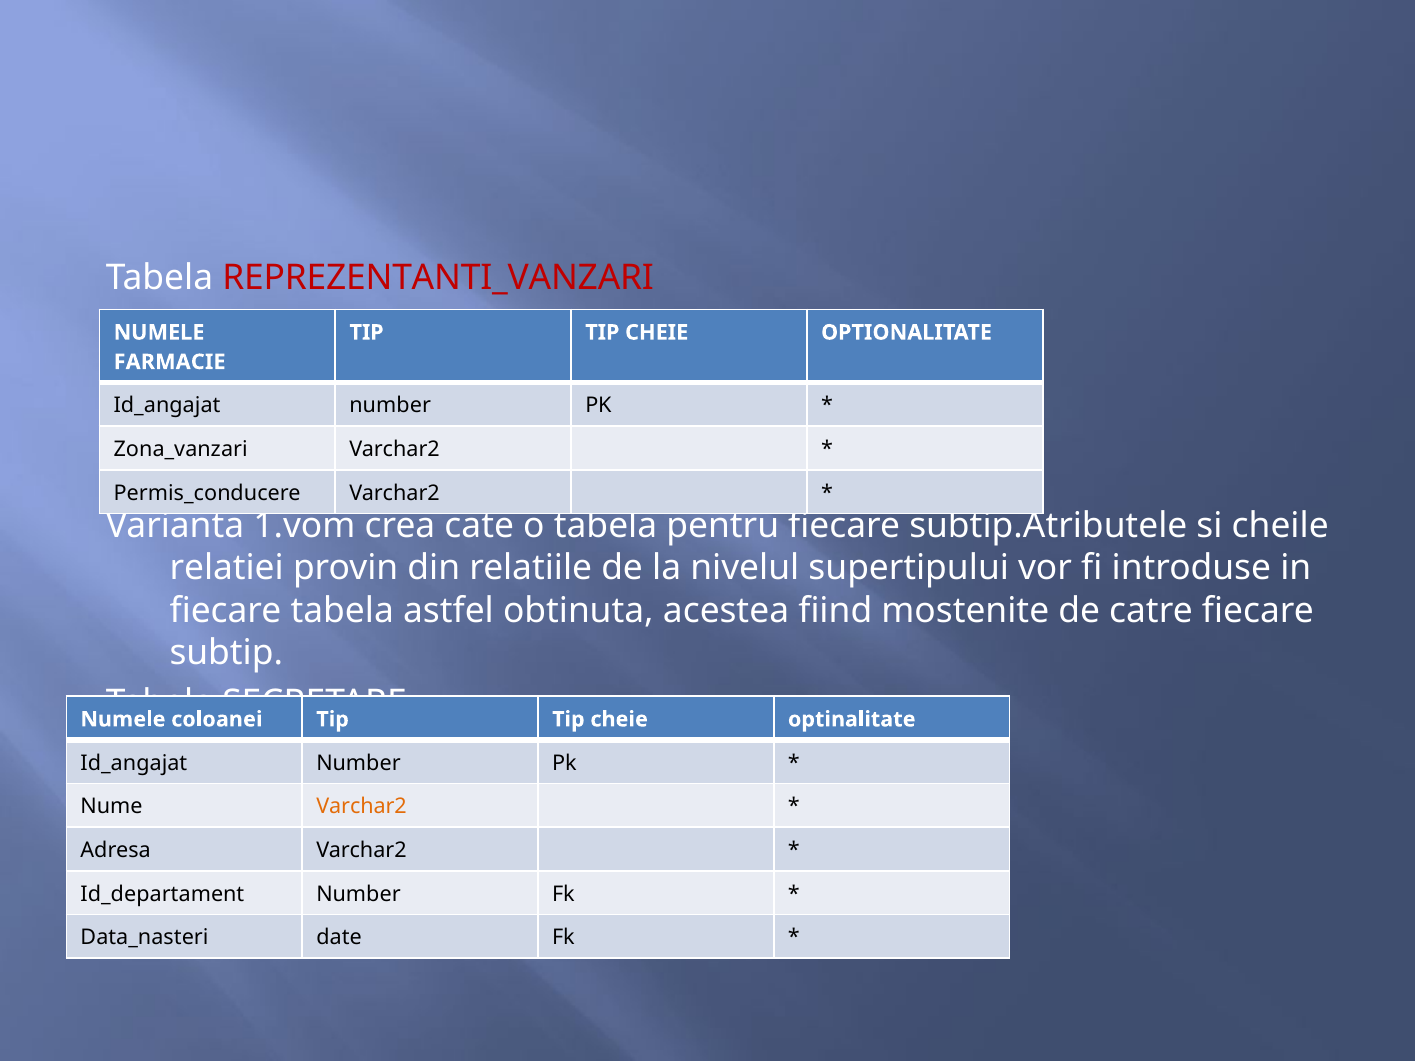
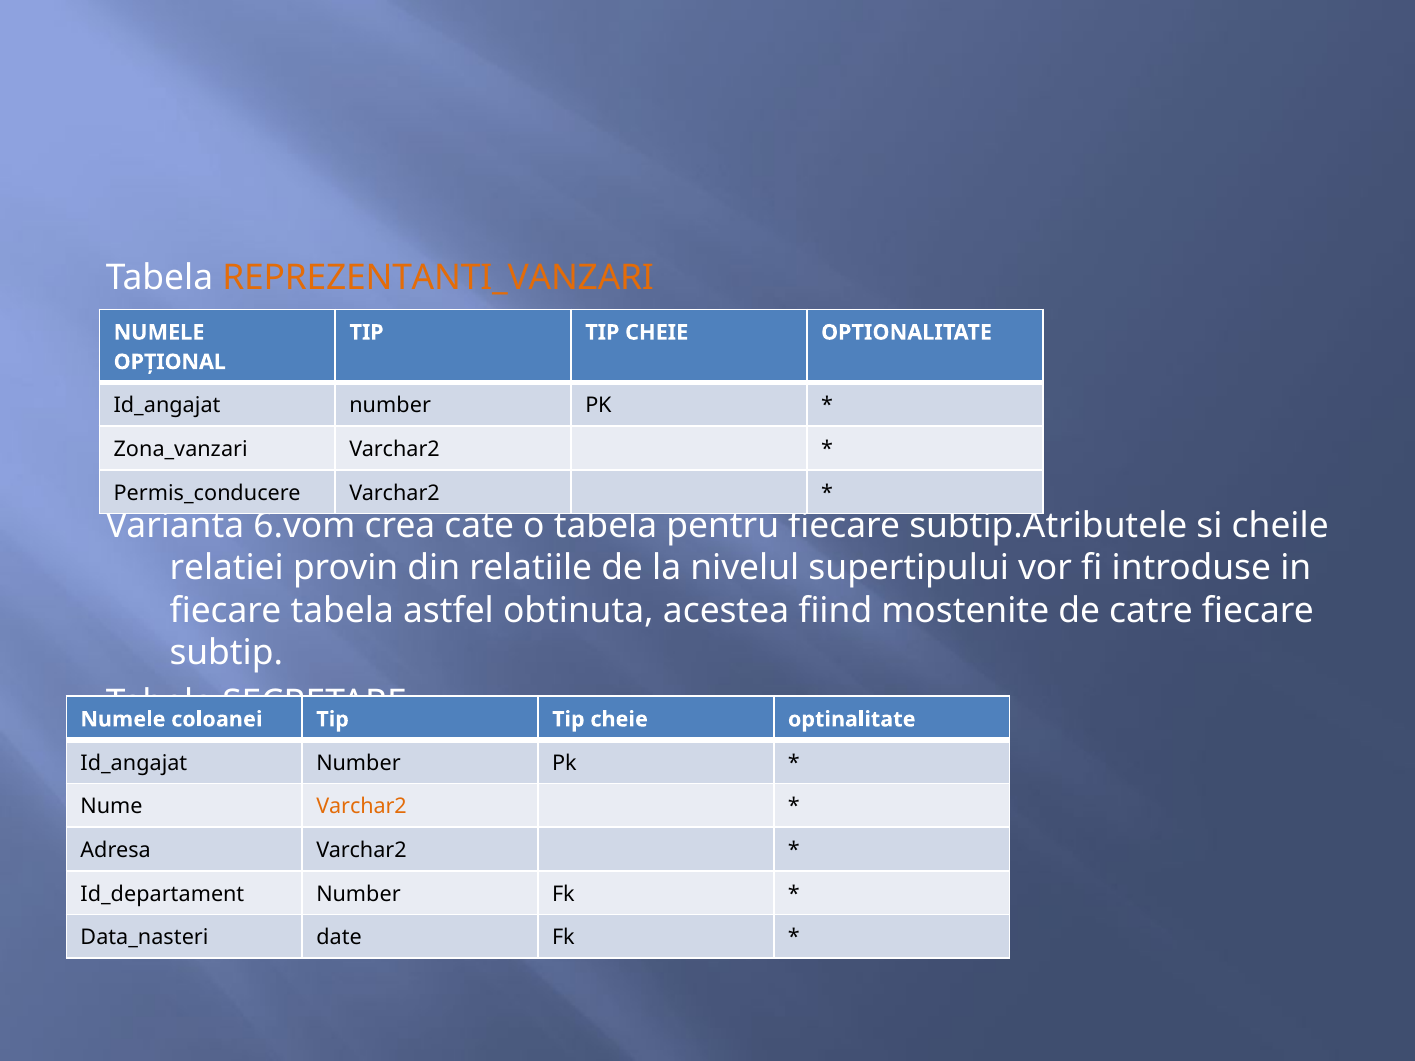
REPREZENTANTI_VANZARI colour: red -> orange (438, 278)
FARMACIE: FARMACIE -> OPȚIONAL (170, 362)
1.vom: 1.vom -> 6.vom (304, 526)
